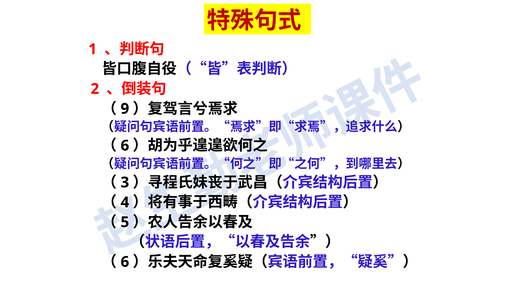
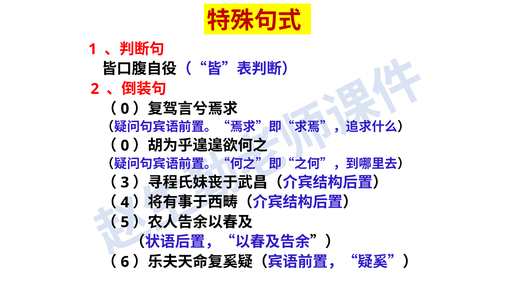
9: 9 -> 0 (125, 109)
6: 6 -> 0 (125, 145)
